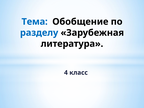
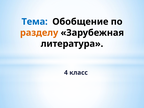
разделу colour: blue -> orange (39, 33)
